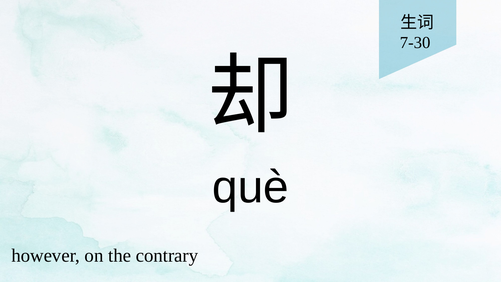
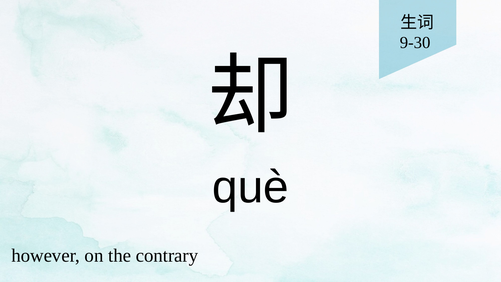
7-30: 7-30 -> 9-30 (415, 43)
